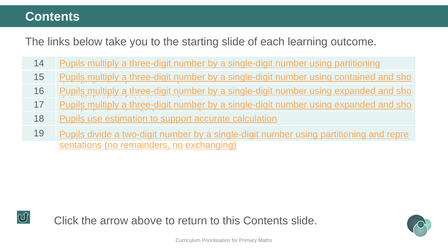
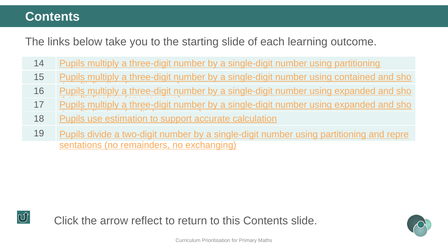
above: above -> reflect (147, 221)
